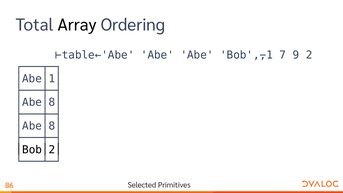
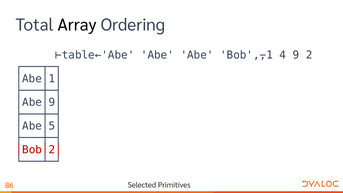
7: 7 -> 4 (283, 55)
│Abe│8│: │Abe│8│ -> │Abe│9│ (39, 102)
│Abe│8│: │Abe│8│ -> │Abe│5│ (39, 126)
│Bob│2│ colour: black -> red (39, 150)
